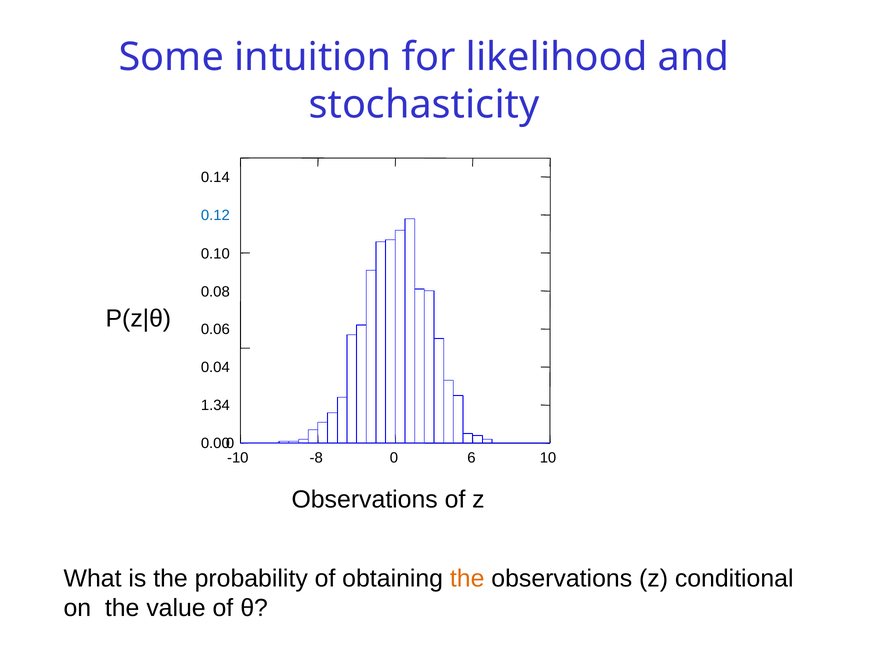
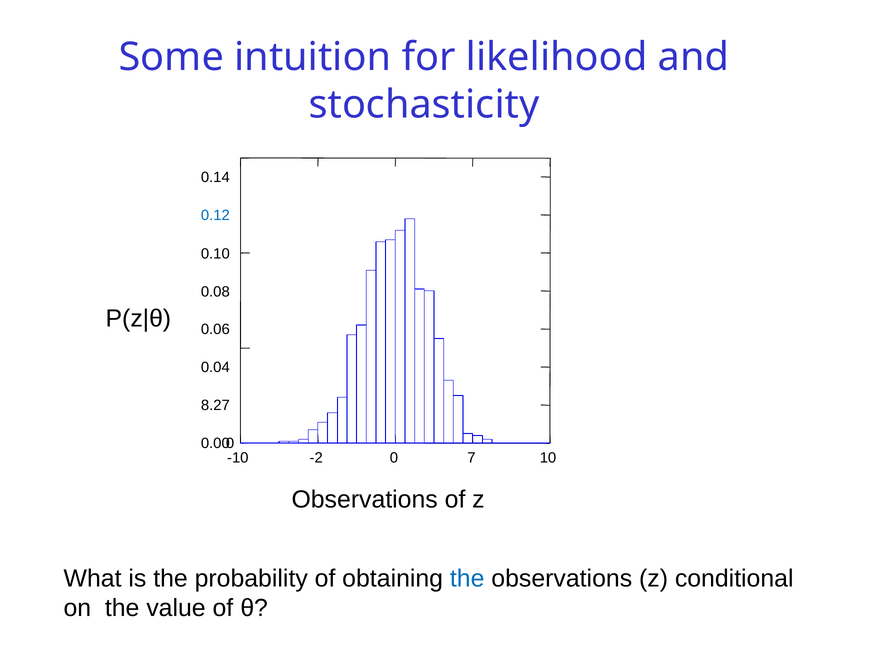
1.34: 1.34 -> 8.27 (215, 406)
-8: -8 -> -2 (316, 458)
6: 6 -> 7 (471, 458)
the colour: orange -> blue (467, 579)
